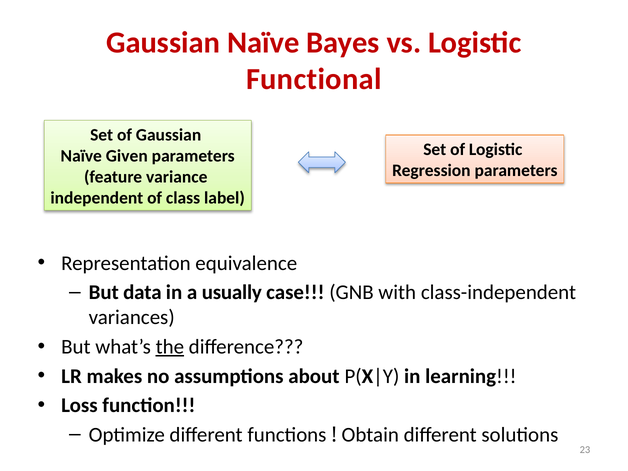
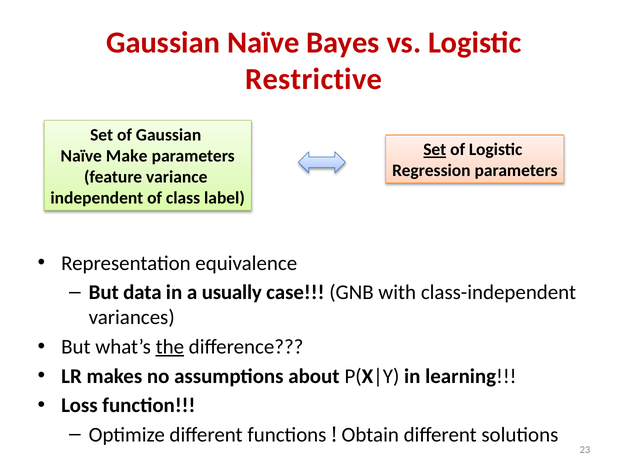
Functional: Functional -> Restrictive (314, 79)
Set underline: none -> present (435, 150)
Given: Given -> Make (127, 156)
